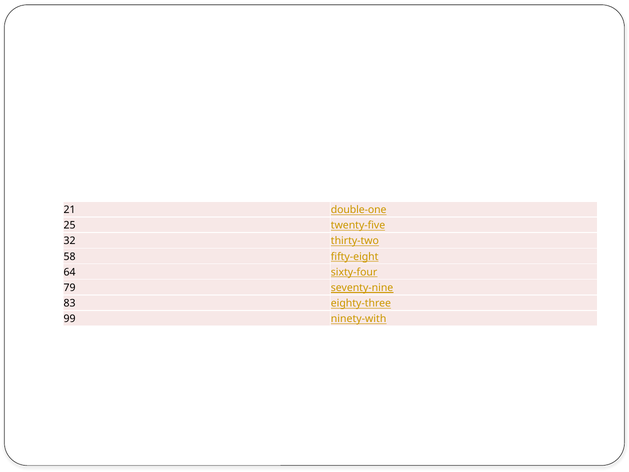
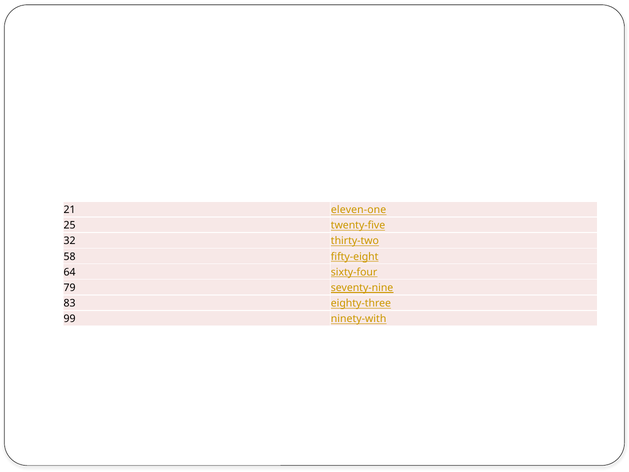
double-one: double-one -> eleven-one (359, 210)
